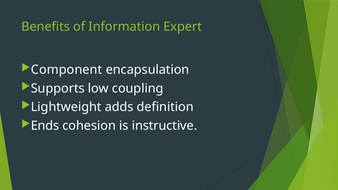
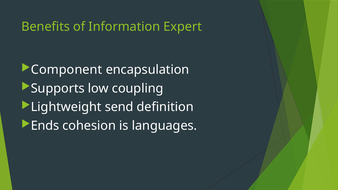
adds: adds -> send (119, 107)
instructive: instructive -> languages (164, 126)
